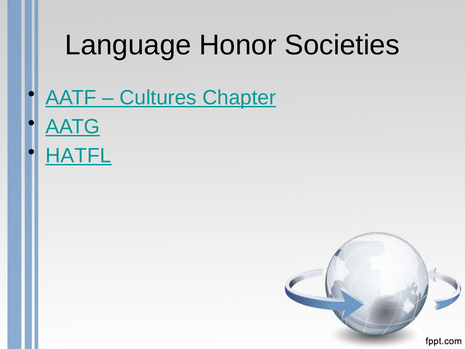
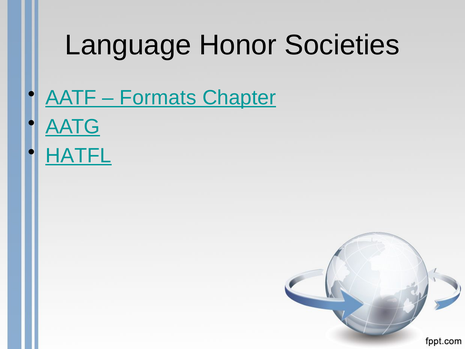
Cultures: Cultures -> Formats (158, 98)
